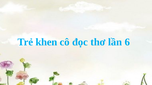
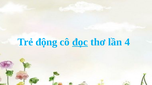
khen: khen -> động (46, 42)
đọc underline: none -> present (80, 42)
6: 6 -> 4 (127, 42)
